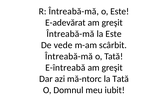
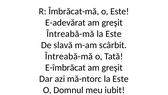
R Întreabă-mă: Întreabă-mă -> Îmbrăcat-mă (74, 11)
vede: vede -> slavă (63, 45)
E-întreabă: E-întreabă -> E-îmbrăcat (65, 67)
mă-ntorc la Tată: Tată -> Este (121, 78)
